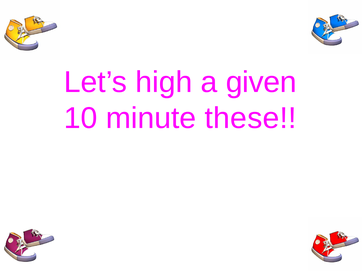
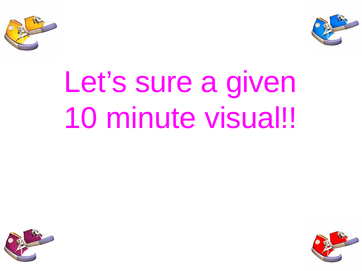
high: high -> sure (164, 82)
these: these -> visual (251, 119)
